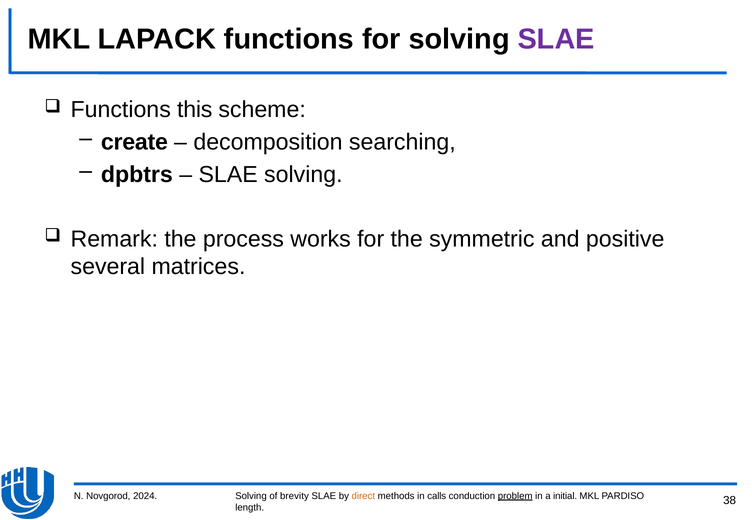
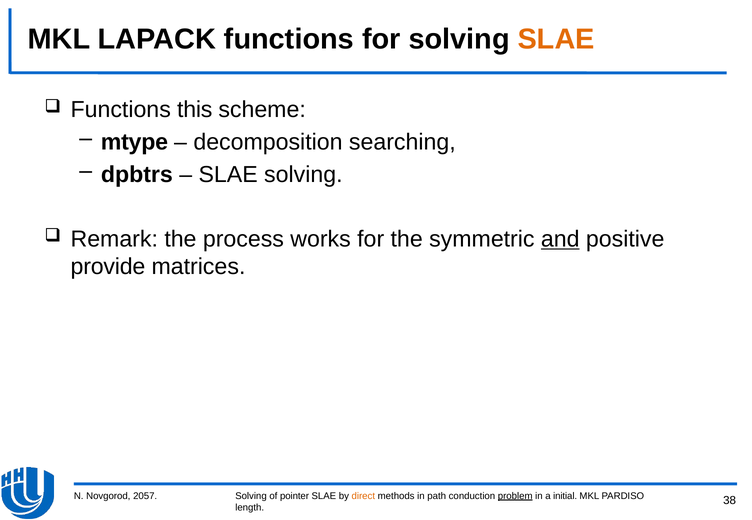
SLAE colour: purple -> orange (556, 39)
create: create -> mtype (134, 142)
and underline: none -> present (560, 239)
several: several -> provide (108, 267)
2024: 2024 -> 2057 (145, 496)
brevity: brevity -> pointer (295, 496)
calls: calls -> path (437, 496)
